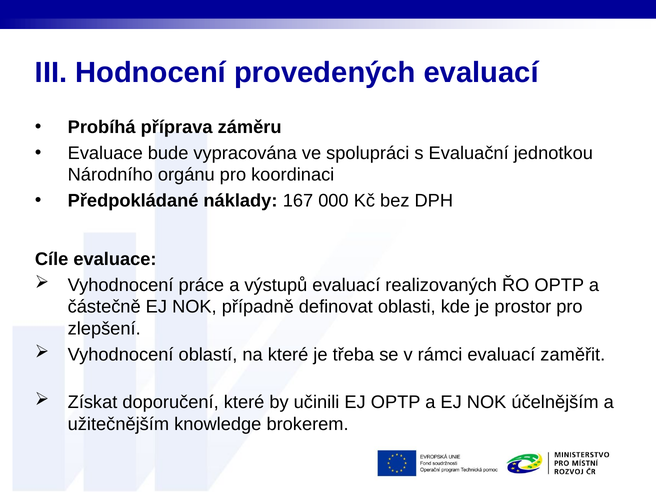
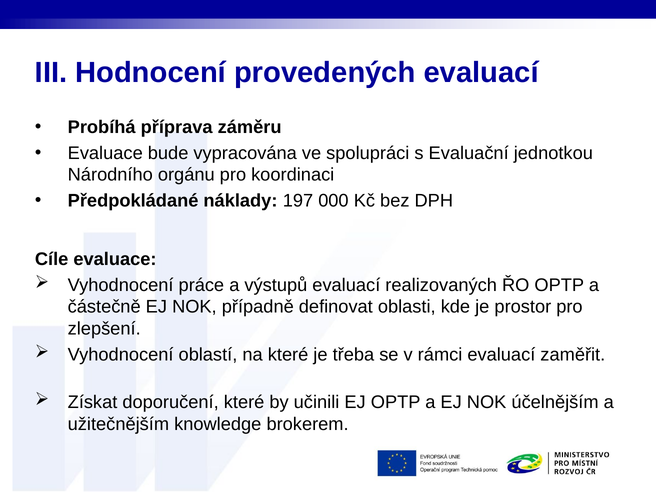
167: 167 -> 197 (298, 201)
